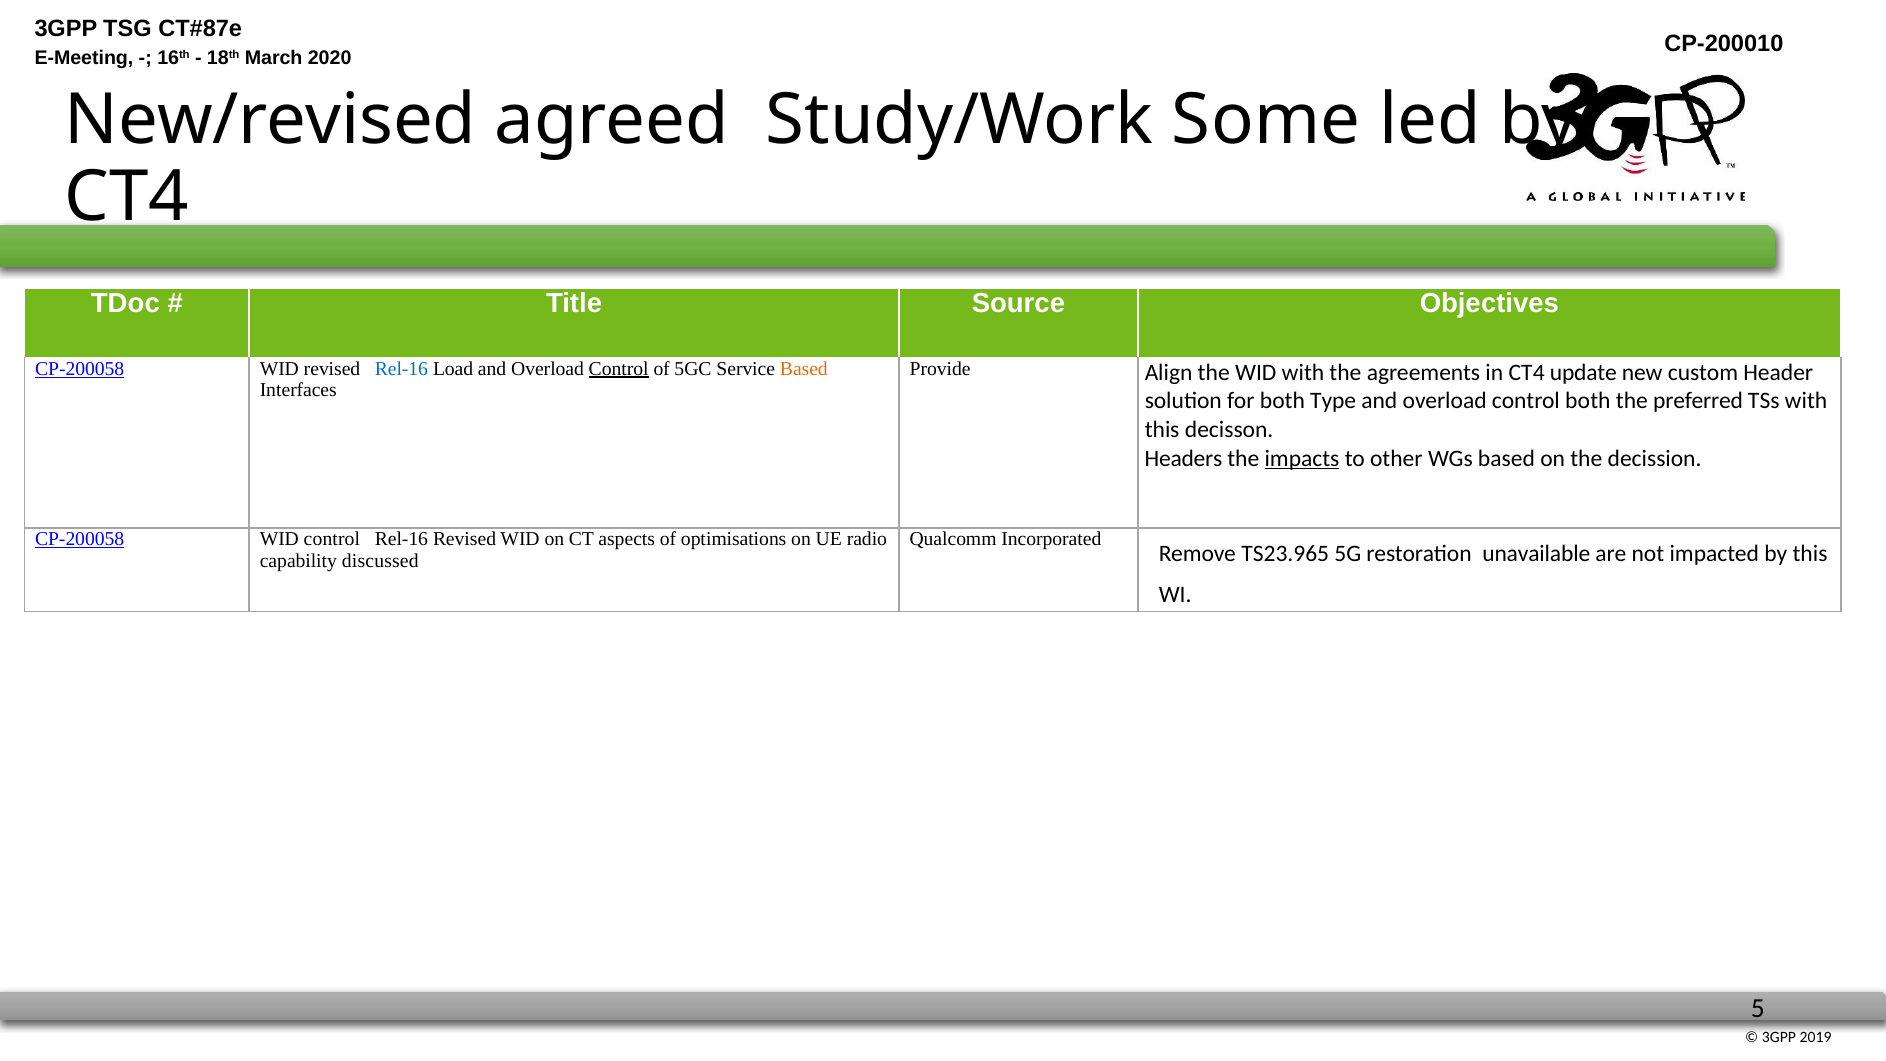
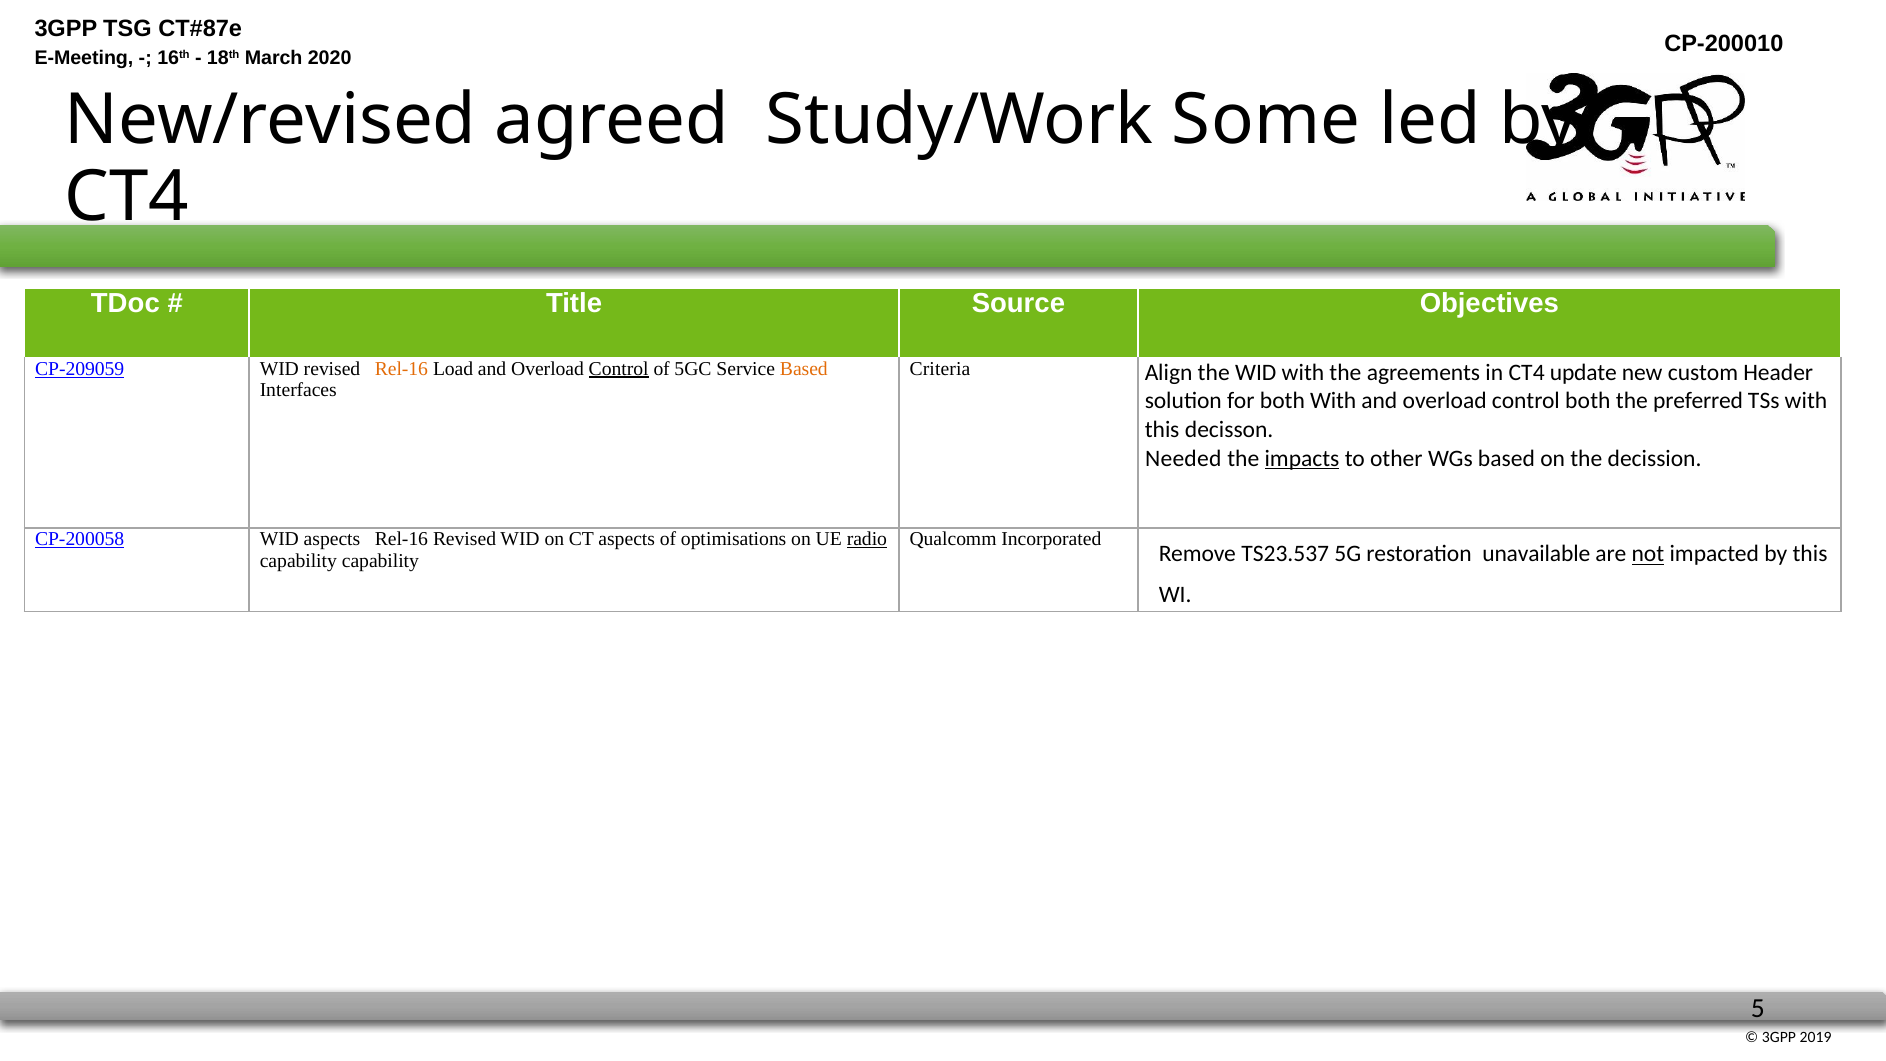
CP-200058: CP-200058 -> CP-209059 (80, 369)
Rel-16 colour: blue -> orange (401, 369)
Provide: Provide -> Criteria (940, 369)
both Type: Type -> With (1333, 401)
Headers: Headers -> Needed (1183, 458)
WID control: control -> aspects (332, 539)
radio underline: none -> present (867, 539)
TS23.965: TS23.965 -> TS23.537 (1285, 554)
not underline: none -> present (1648, 554)
capability discussed: discussed -> capability (380, 561)
